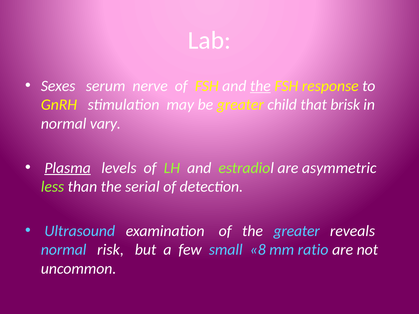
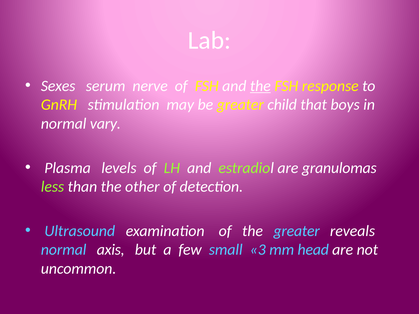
brisk: brisk -> boys (345, 105)
Plasma underline: present -> none (68, 168)
asymmetric: asymmetric -> granulomas (339, 168)
serial: serial -> other (142, 187)
risk: risk -> axis (111, 250)
8: 8 -> 3 (258, 250)
ratio: ratio -> head (313, 250)
